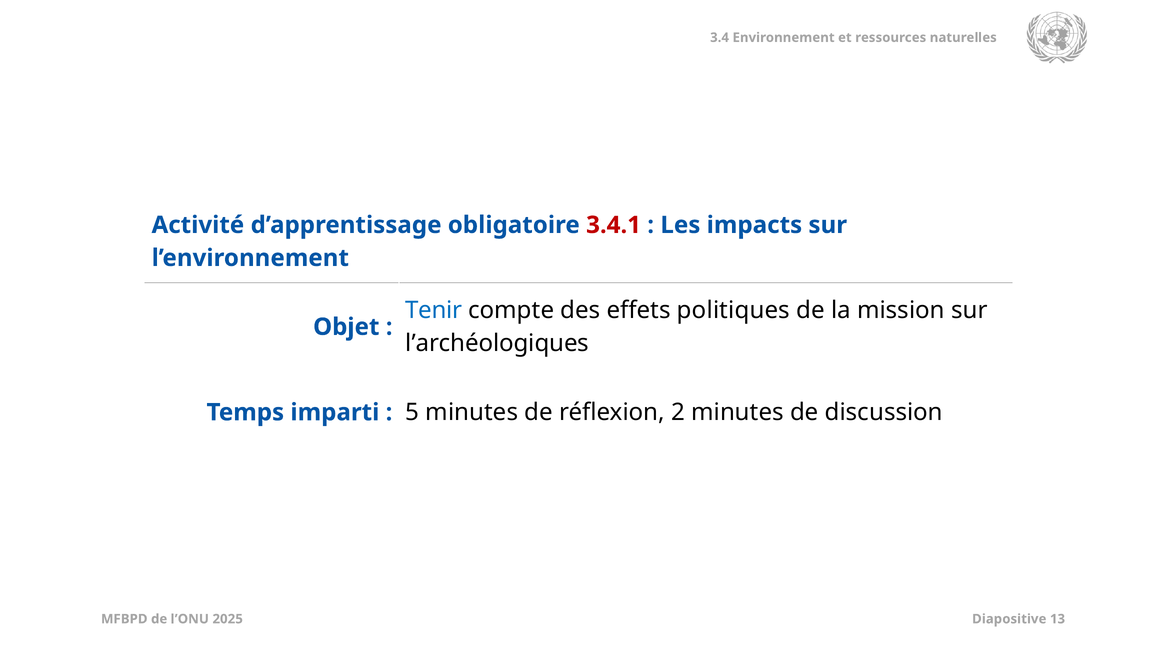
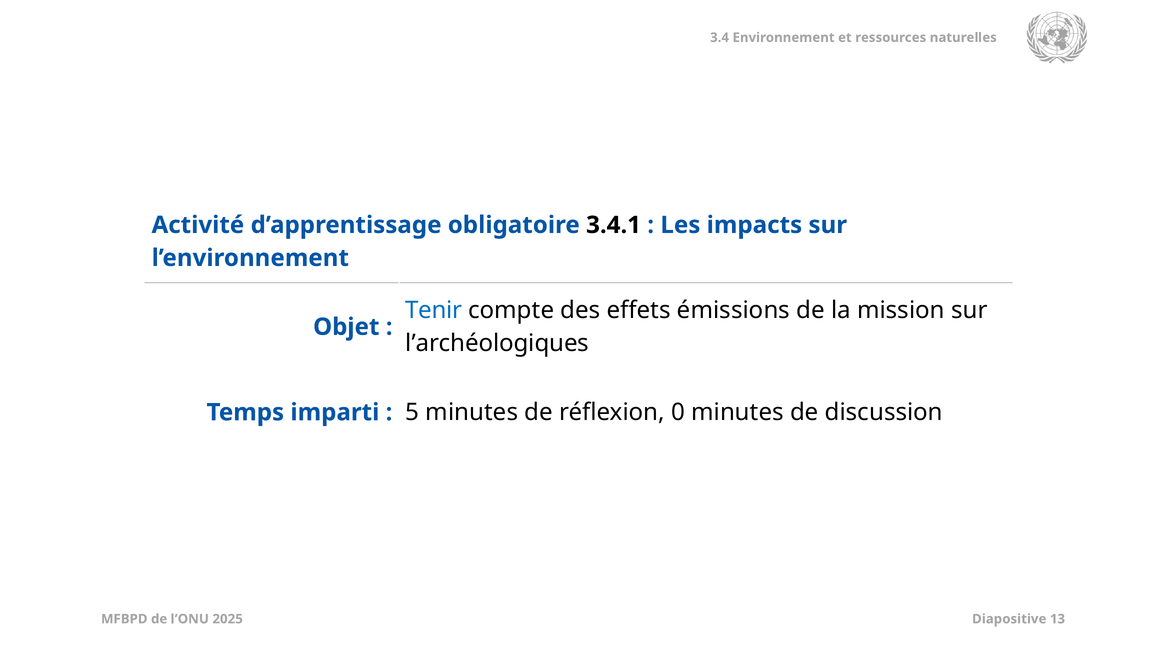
3.4.1 colour: red -> black (614, 225)
politiques: politiques -> émissions (734, 310)
2: 2 -> 0 (678, 412)
